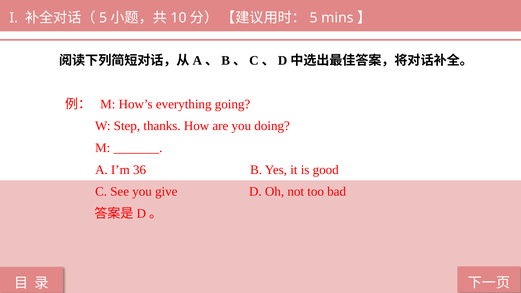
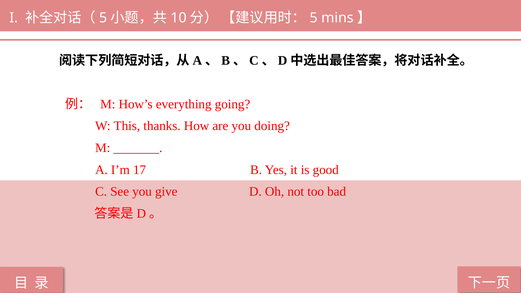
Step: Step -> This (127, 126)
36: 36 -> 17 (140, 170)
